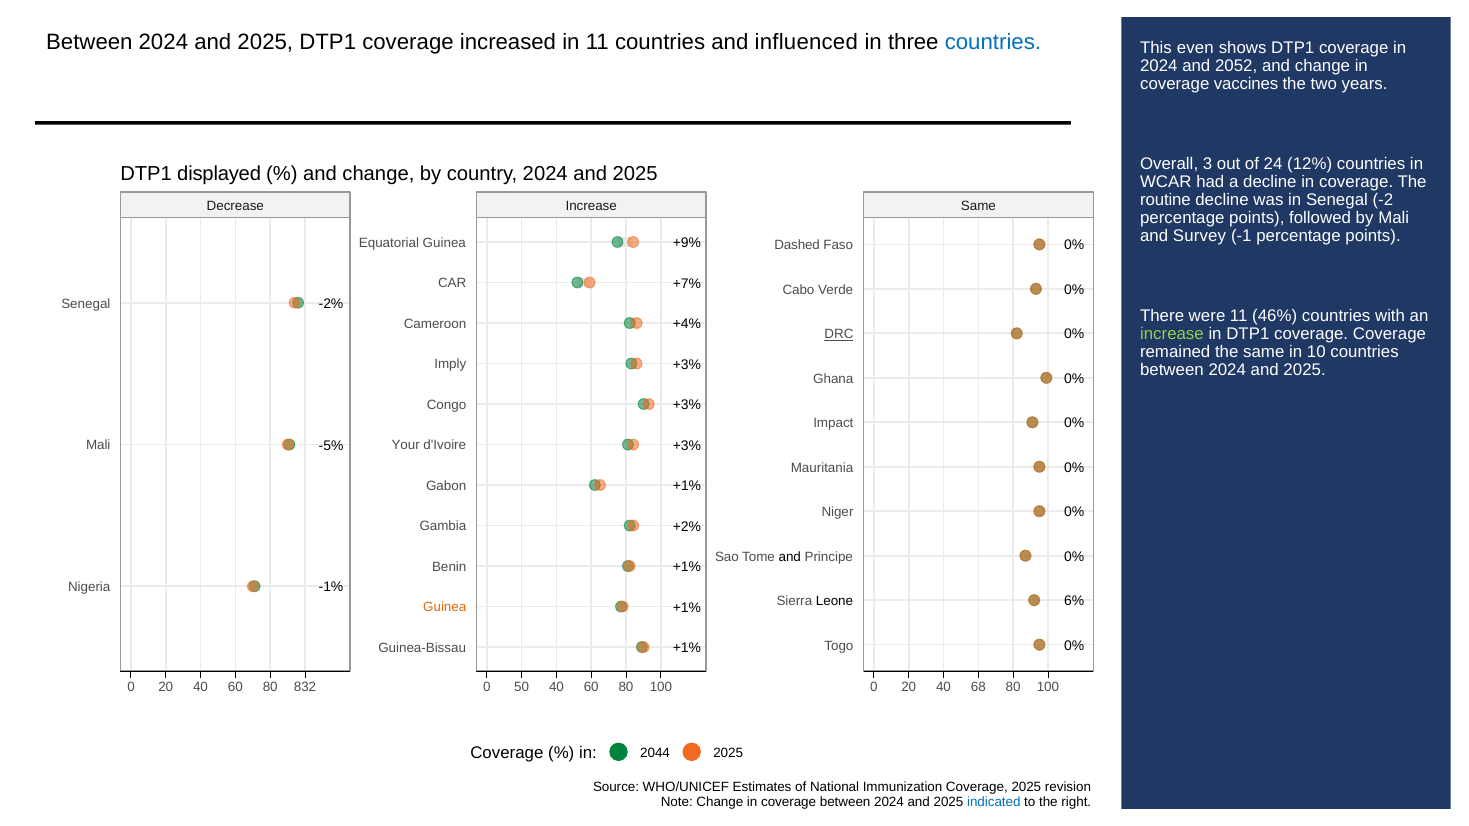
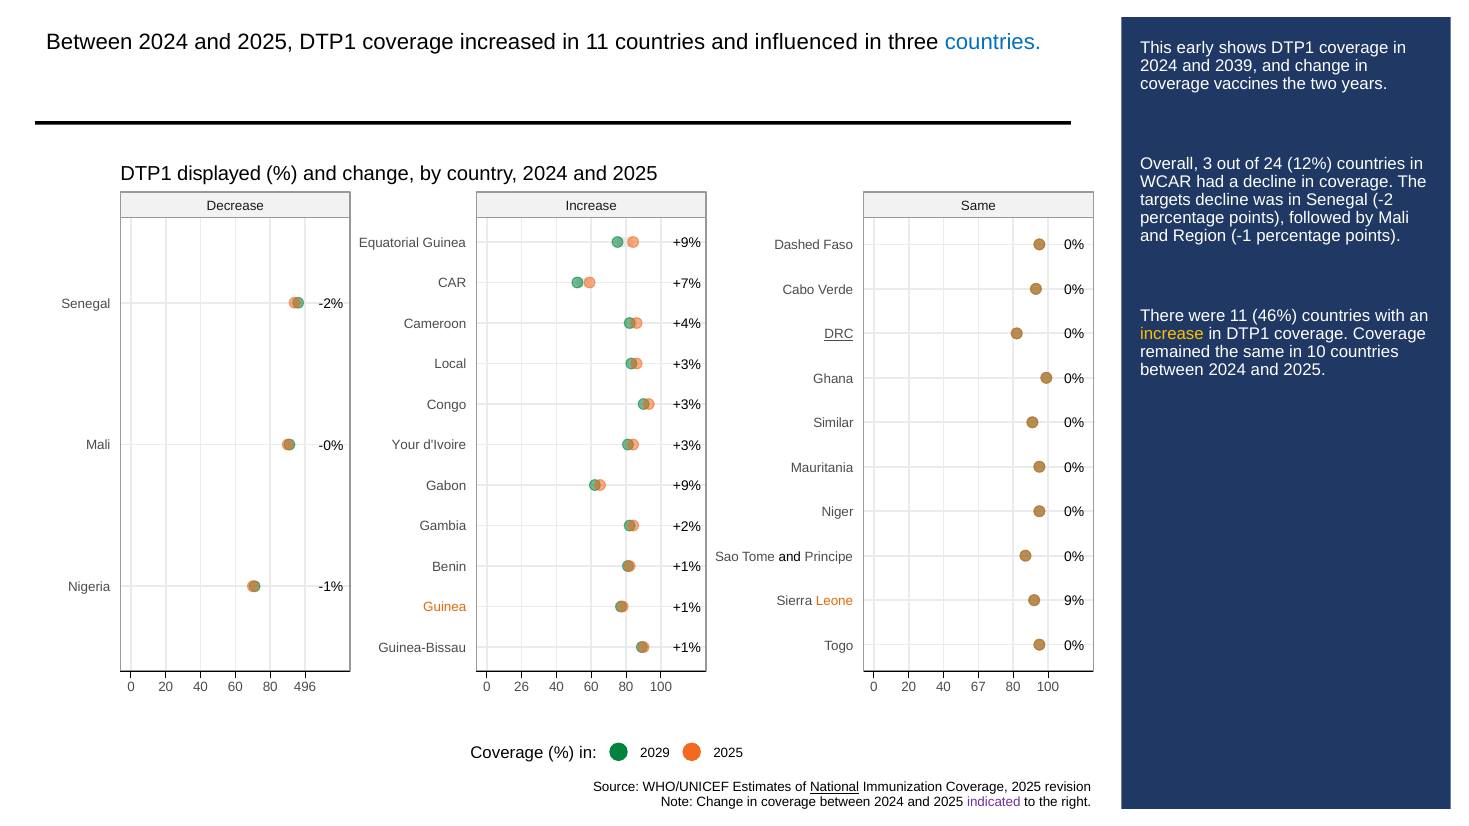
even: even -> early (1195, 47)
2052: 2052 -> 2039 (1236, 66)
routine: routine -> targets (1165, 200)
Survey: Survey -> Region (1200, 236)
increase colour: light green -> yellow (1172, 334)
Imply: Imply -> Local (450, 365)
Impact: Impact -> Similar (833, 423)
-5%: -5% -> -0% (331, 446)
+1%: +1% -> +9% (687, 486)
6%: 6% -> 9% (1074, 601)
Leone colour: black -> orange (835, 601)
832: 832 -> 496 (305, 687)
50: 50 -> 26 (522, 687)
68: 68 -> 67 (978, 687)
2044: 2044 -> 2029 (655, 753)
National underline: none -> present (835, 788)
indicated colour: blue -> purple (994, 802)
